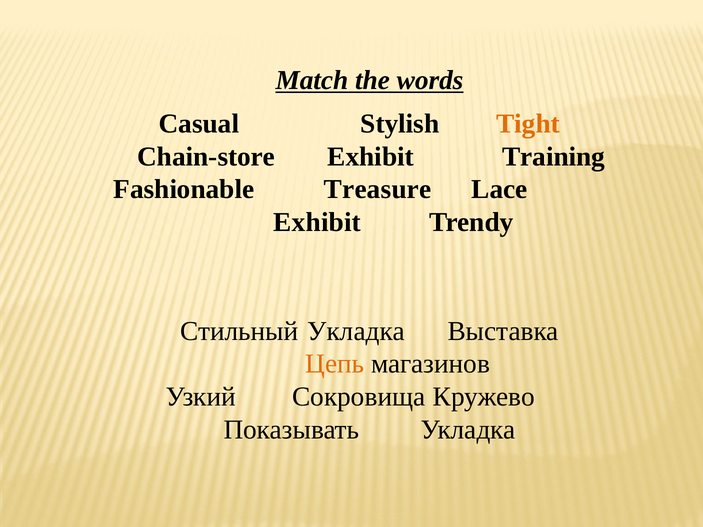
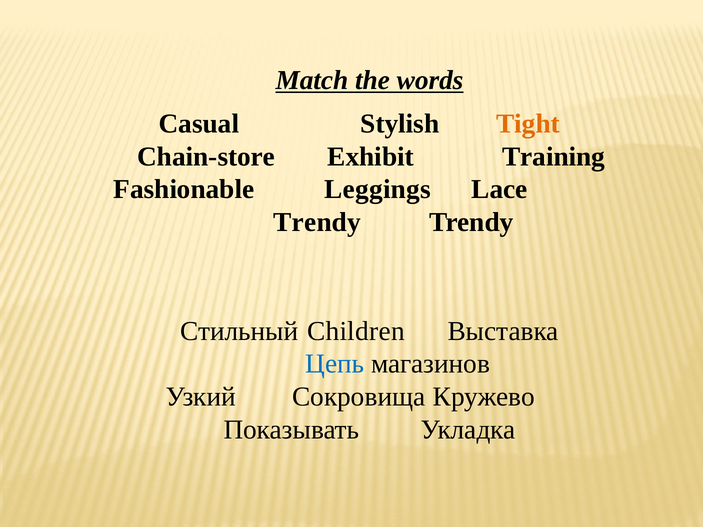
Treasure: Treasure -> Leggings (378, 189)
Exhibit: Exhibit -> Trendy (317, 222)
Стильный Укладка: Укладка -> Children (356, 331)
Цепь colour: orange -> blue (335, 364)
